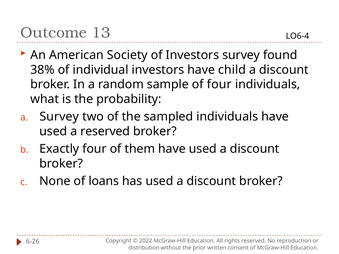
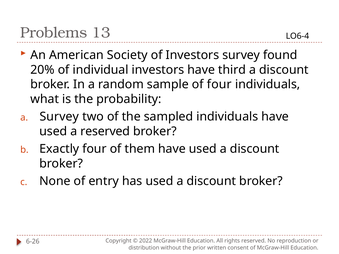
Outcome: Outcome -> Problems (54, 33)
38%: 38% -> 20% (43, 70)
child: child -> third (232, 70)
loans: loans -> entry (104, 181)
